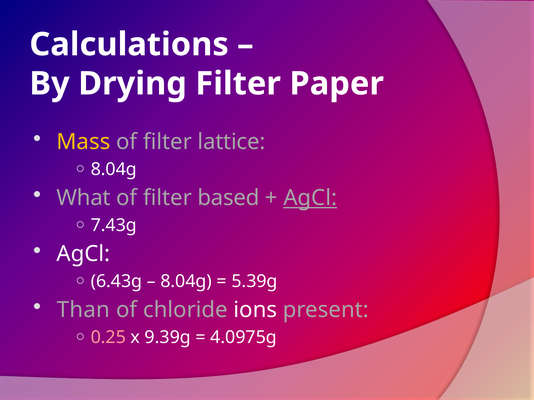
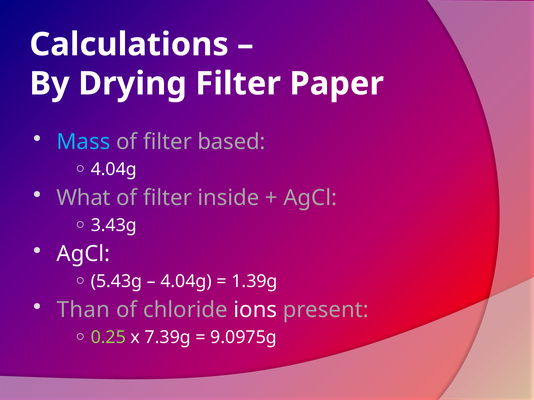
Mass colour: yellow -> light blue (83, 142)
lattice: lattice -> based (231, 142)
8.04g: 8.04g -> 4.04g (114, 169)
based: based -> inside (228, 198)
AgCl underline: present -> none (310, 198)
7.43g: 7.43g -> 3.43g (114, 225)
6.43g: 6.43g -> 5.43g (116, 282)
8.04g: 8.04g -> 4.04g (186, 282)
5.39g: 5.39g -> 1.39g (255, 282)
0.25 colour: pink -> light green (108, 338)
9.39g: 9.39g -> 7.39g (168, 338)
4.0975g: 4.0975g -> 9.0975g (244, 338)
